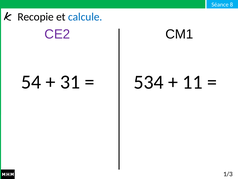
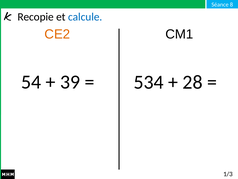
CE2 colour: purple -> orange (57, 34)
31: 31 -> 39 (70, 82)
11: 11 -> 28 (193, 82)
